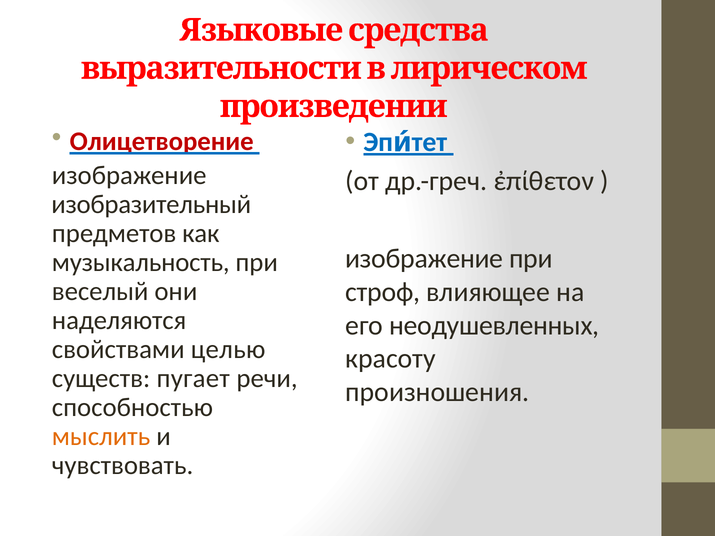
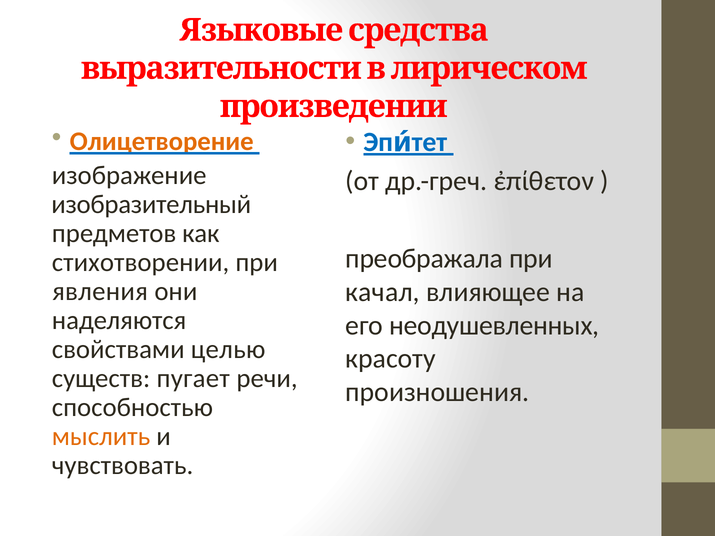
Олицетворение colour: red -> orange (162, 142)
изображение: изображение -> преображала (424, 259)
музыкальность: музыкальность -> стихотворении (141, 263)
веселый: веселый -> явления (100, 292)
строф: строф -> качал (383, 292)
